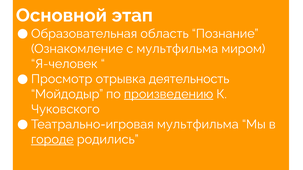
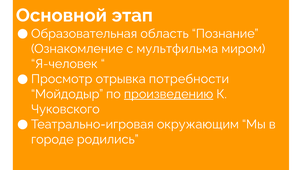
деятельность: деятельность -> потребности (189, 79)
мультфильма: мультфильма -> окружающим (198, 125)
городе underline: present -> none (52, 140)
